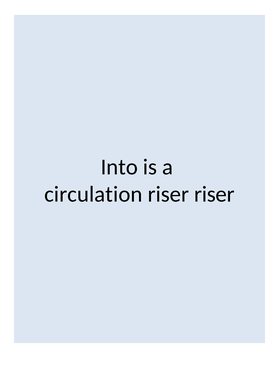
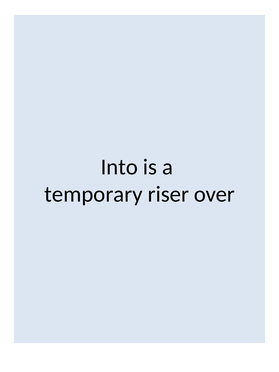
circulation: circulation -> temporary (93, 194)
riser riser: riser -> over (214, 194)
